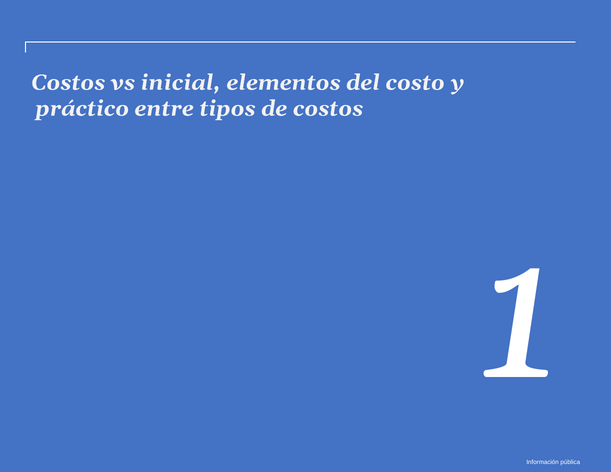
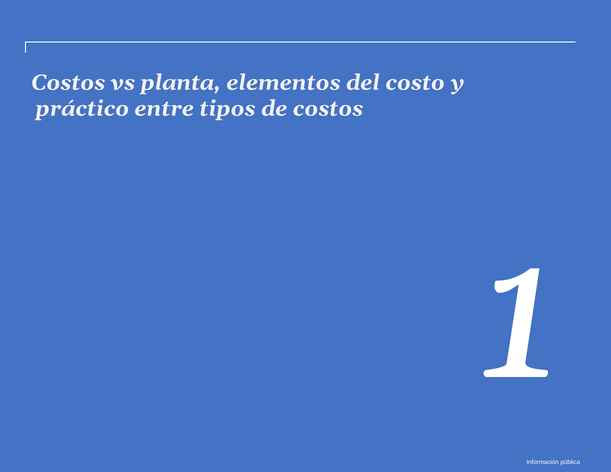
inicial: inicial -> planta (181, 83)
